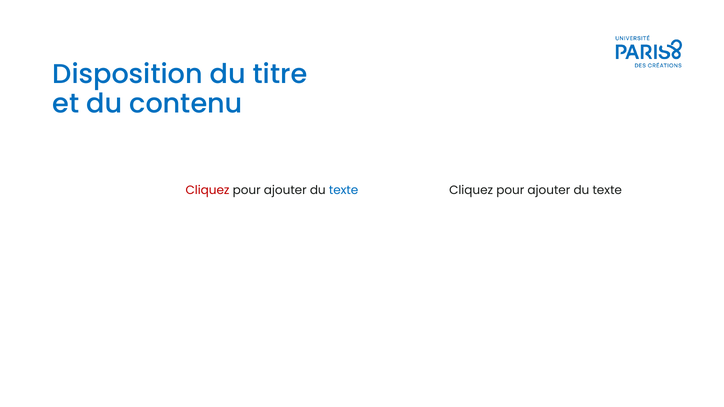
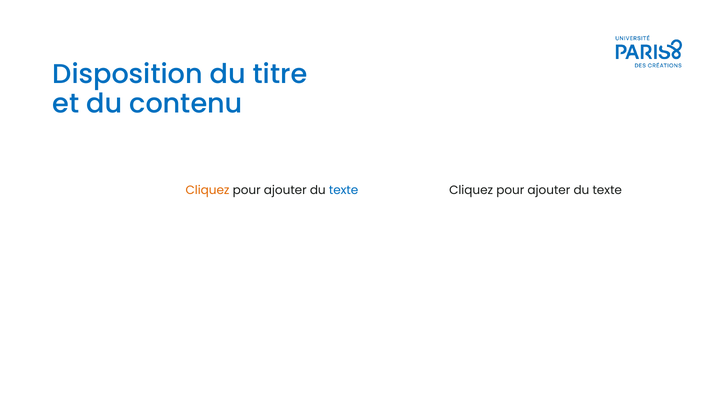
Cliquez colour: red -> orange (207, 190)
